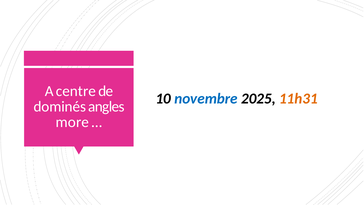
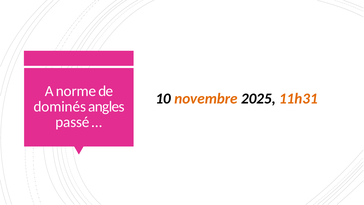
centre: centre -> norme (76, 91)
novembre colour: blue -> orange (206, 98)
more: more -> passé (72, 122)
